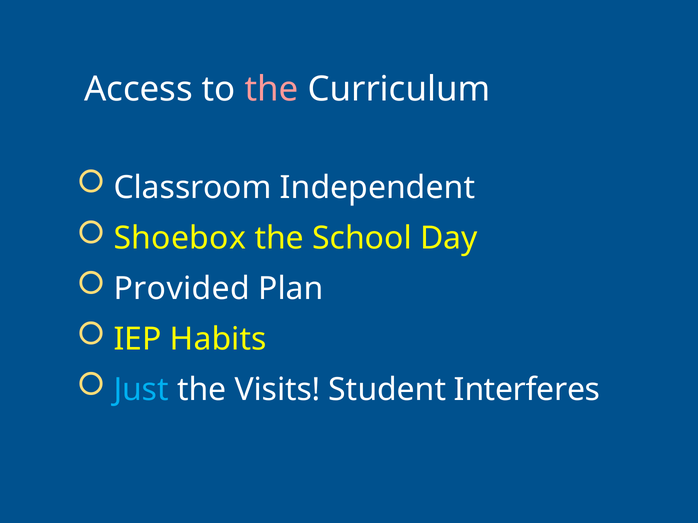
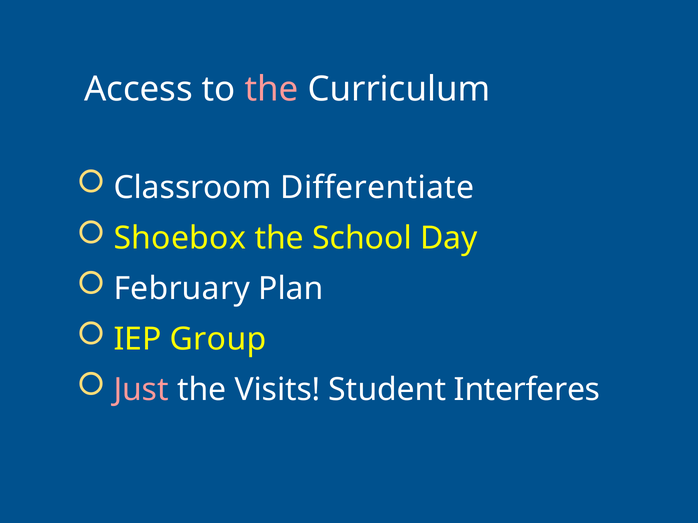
Independent: Independent -> Differentiate (377, 188)
Provided: Provided -> February (182, 289)
Habits: Habits -> Group (218, 340)
Just colour: light blue -> pink (141, 390)
